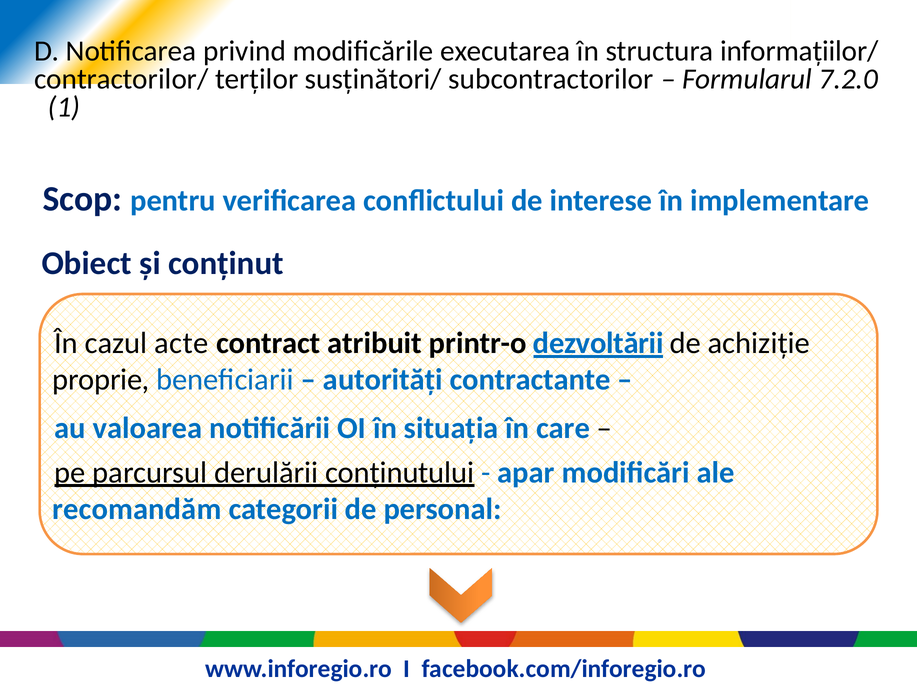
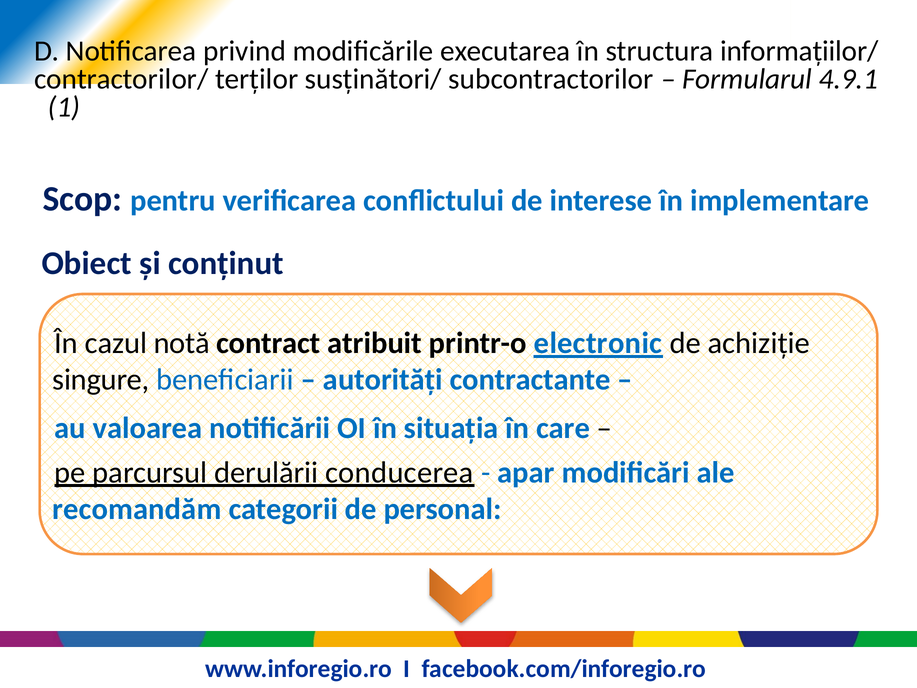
7.2.0: 7.2.0 -> 4.9.1 (848, 79)
acte: acte -> notă (182, 343)
dezvoltării: dezvoltării -> electronic (598, 343)
proprie: proprie -> singure (101, 380)
conținutului: conținutului -> conducerea (399, 472)
